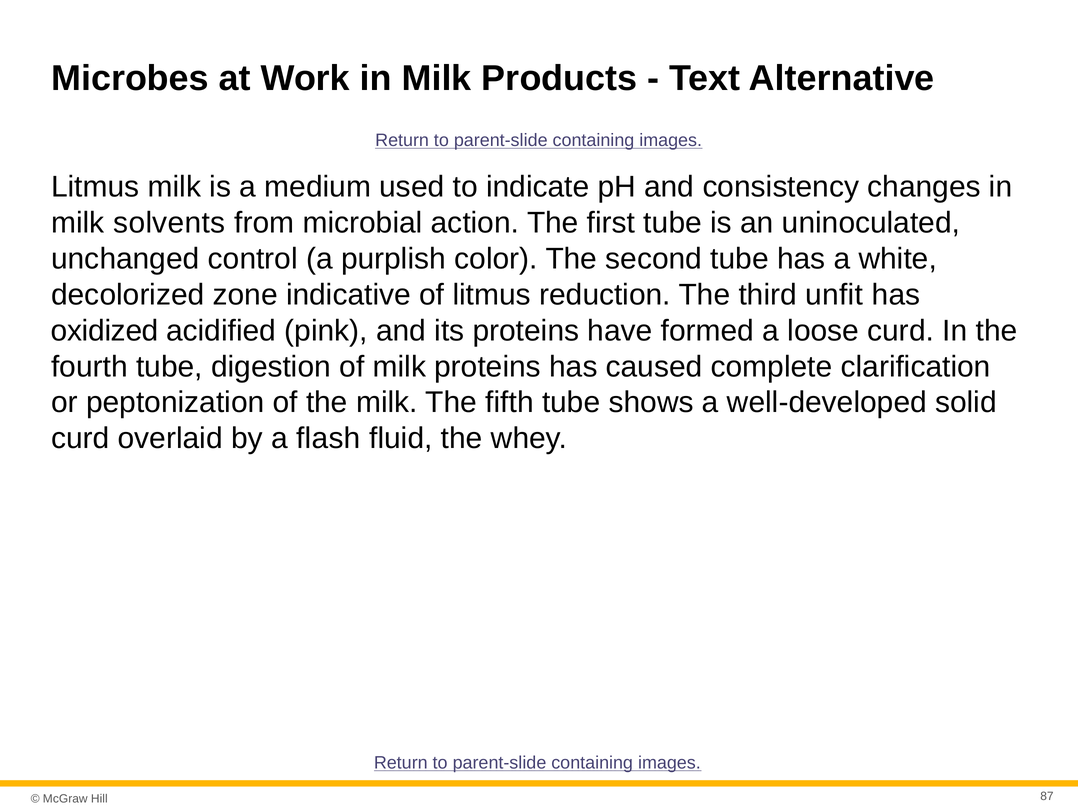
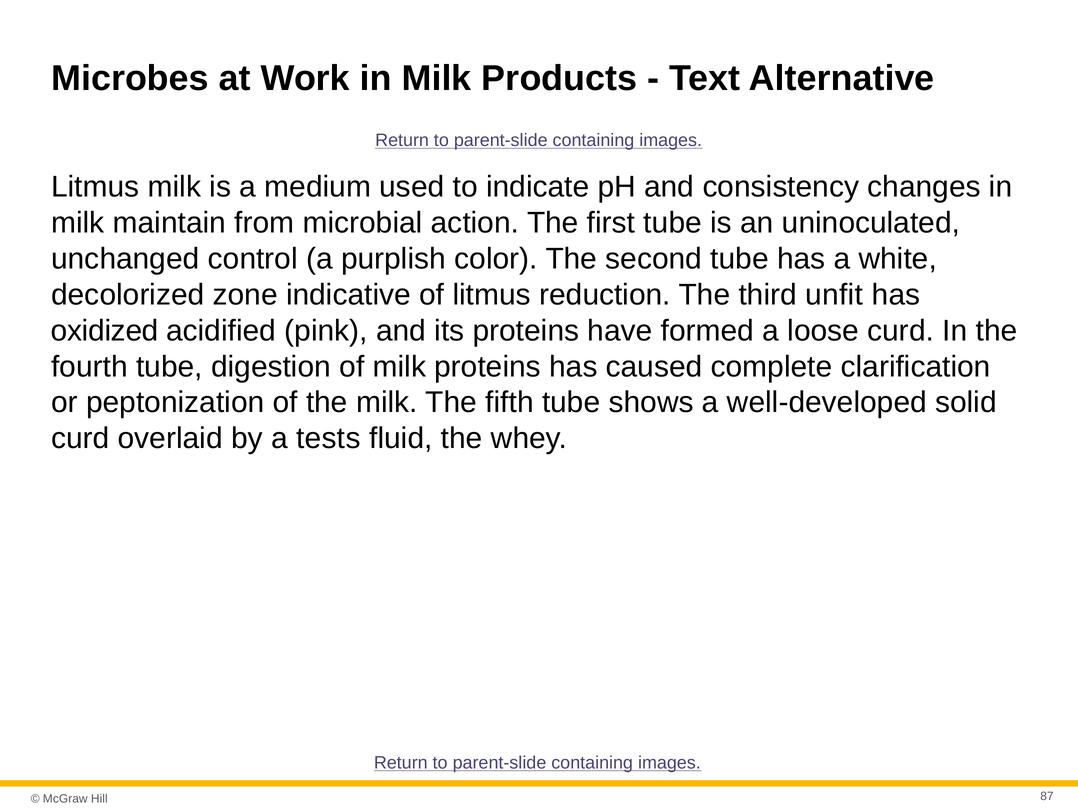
solvents: solvents -> maintain (169, 223)
flash: flash -> tests (328, 439)
